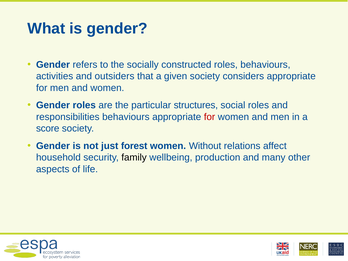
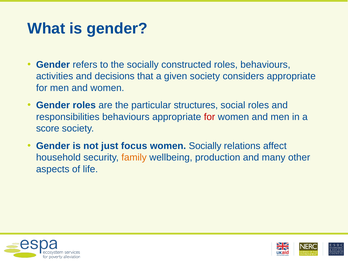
outsiders: outsiders -> decisions (115, 76)
forest: forest -> focus (134, 146)
women Without: Without -> Socially (205, 146)
family colour: black -> orange (134, 158)
